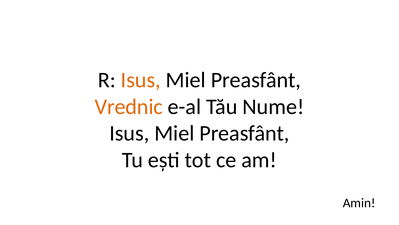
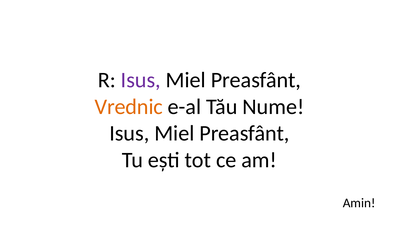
Isus colour: orange -> purple (141, 80)
